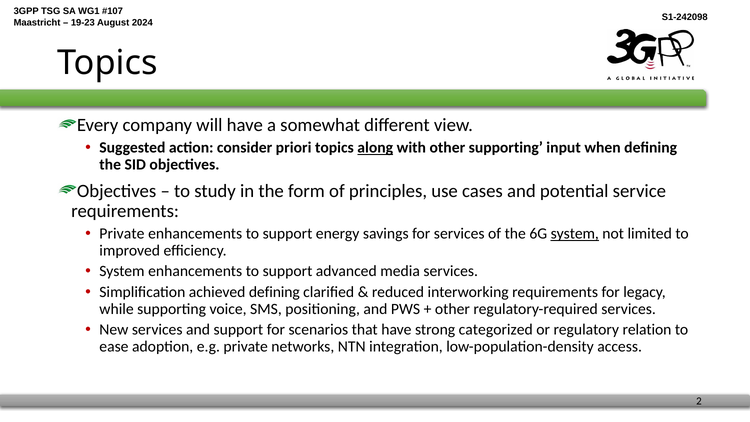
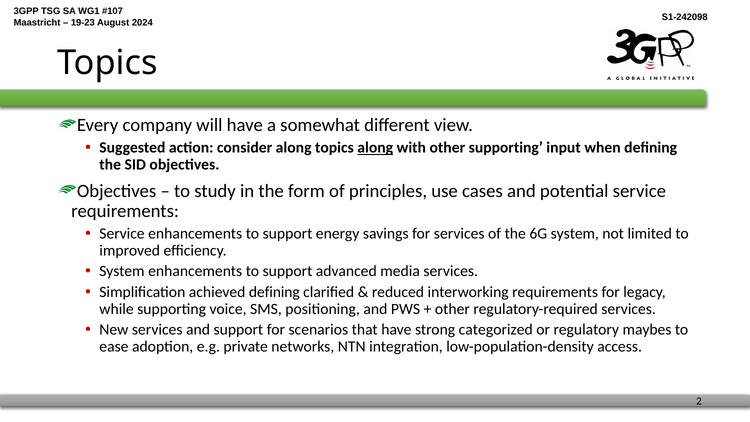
consider priori: priori -> along (294, 148)
Private: Private -> Service (122, 234)
system underline: present -> none (575, 234)
relation: relation -> maybes (647, 330)
